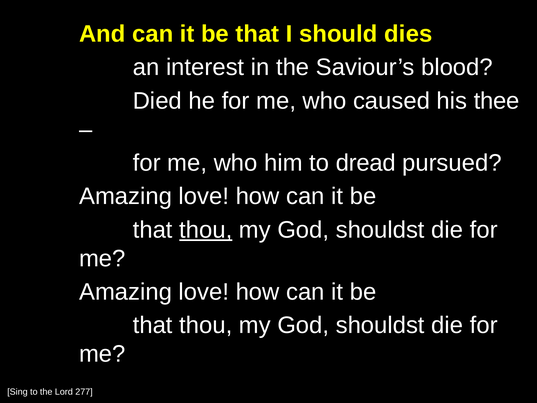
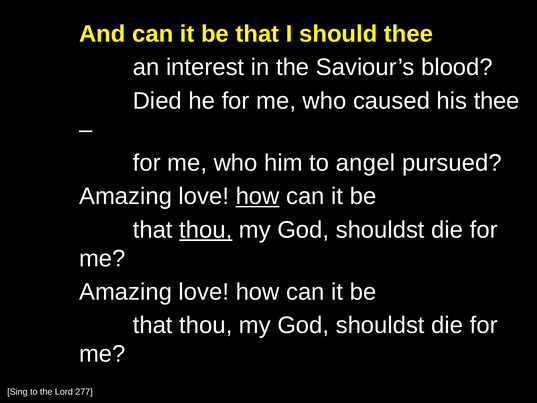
should dies: dies -> thee (408, 34)
dread: dread -> angel (365, 163)
how underline: none -> present (258, 196)
